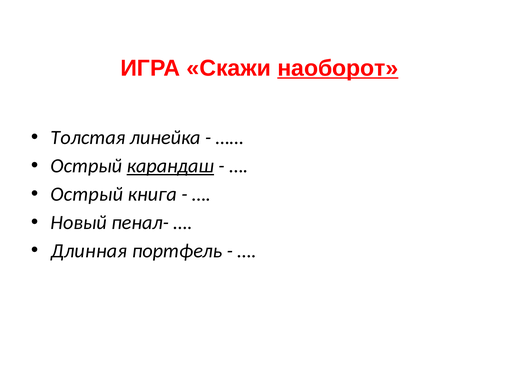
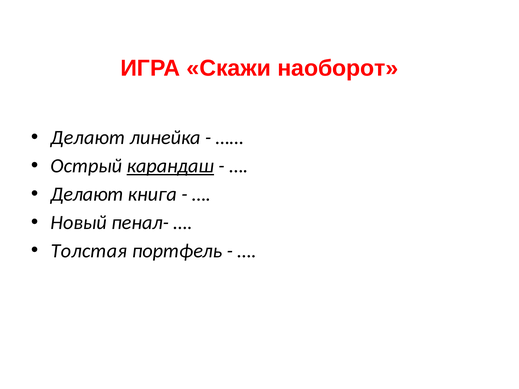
наоборот underline: present -> none (338, 68)
Толстая: Толстая -> Делают (88, 138)
Острый: Острый -> Делают (87, 194)
Длинная: Длинная -> Толстая (89, 251)
